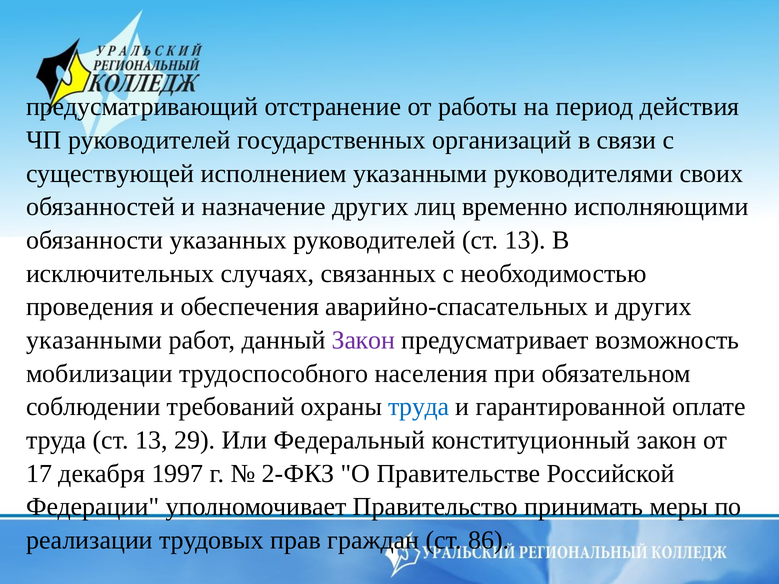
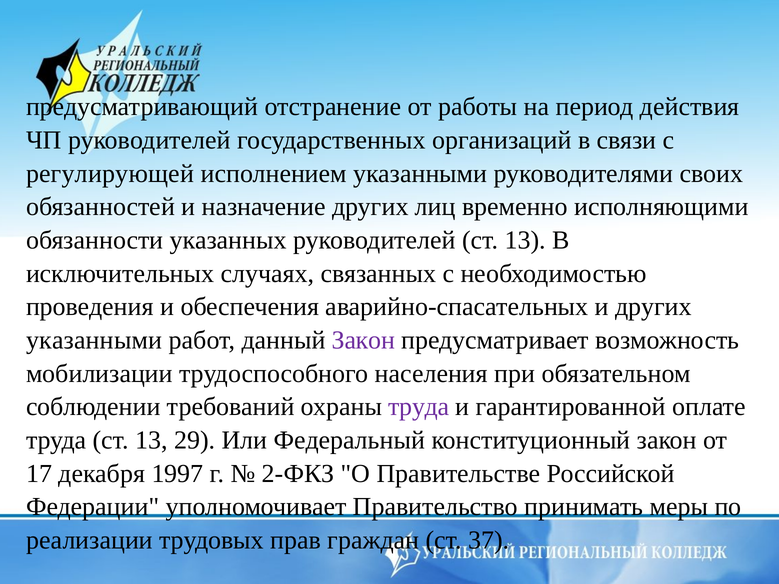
существующей: существующей -> регулирующей (110, 174)
труда colour: blue -> purple (419, 407)
86: 86 -> 37 (489, 540)
